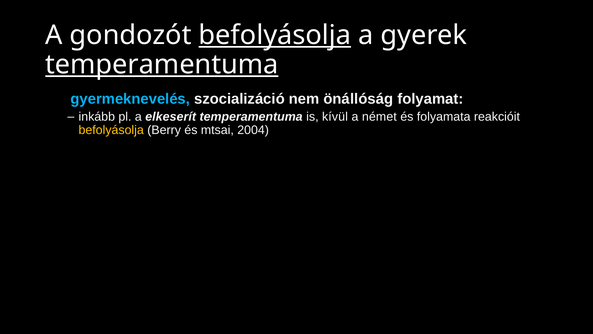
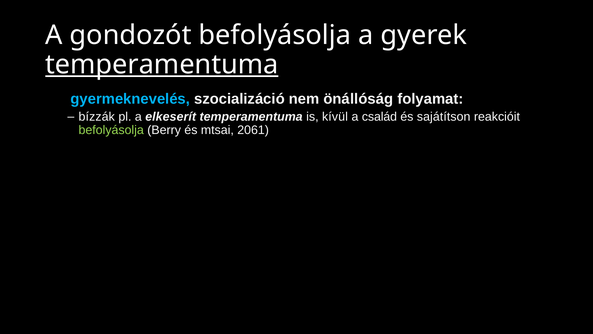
befolyásolja underline: present -> none (275, 35)
inkább: inkább -> bízzák (97, 117)
német: német -> család (379, 117)
folyamata: folyamata -> sajátítson (444, 117)
befolyásolja colour: yellow -> light green (111, 130)
2004: 2004 -> 2061 (253, 130)
